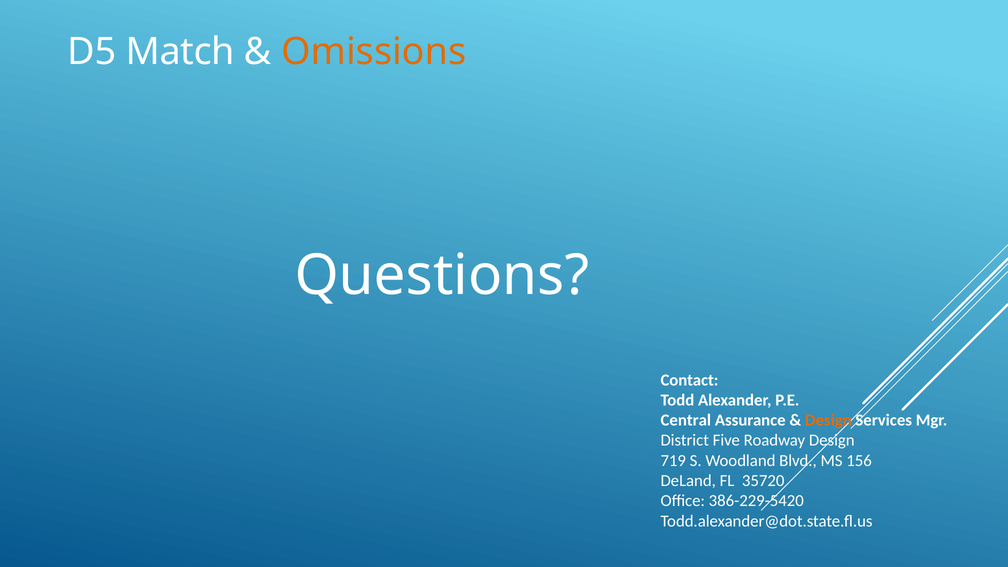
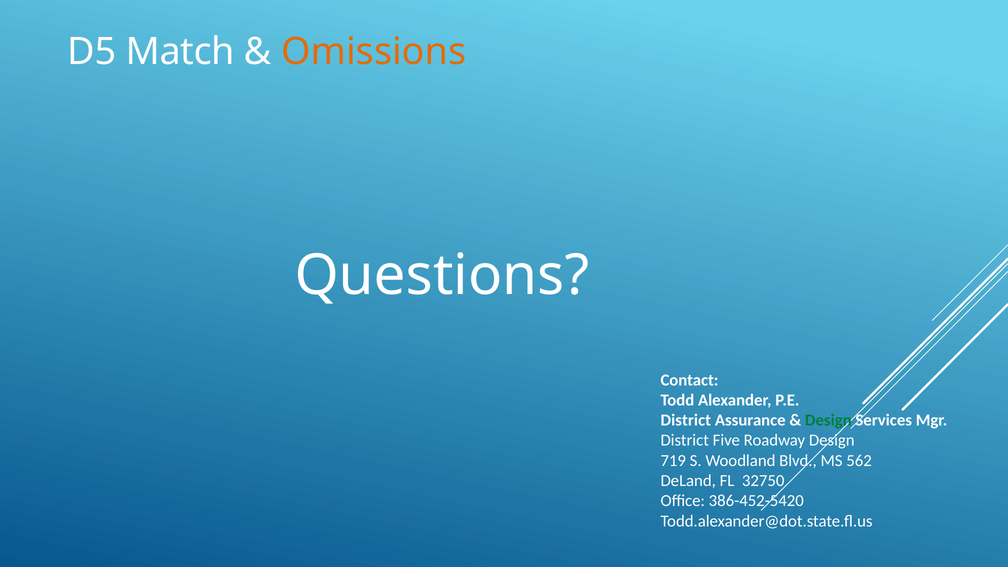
Central: Central -> District (686, 420)
Design colour: orange -> green (828, 420)
156: 156 -> 562 (859, 461)
35720: 35720 -> 32750 (763, 481)
386-229-5420: 386-229-5420 -> 386-452-5420 (756, 501)
